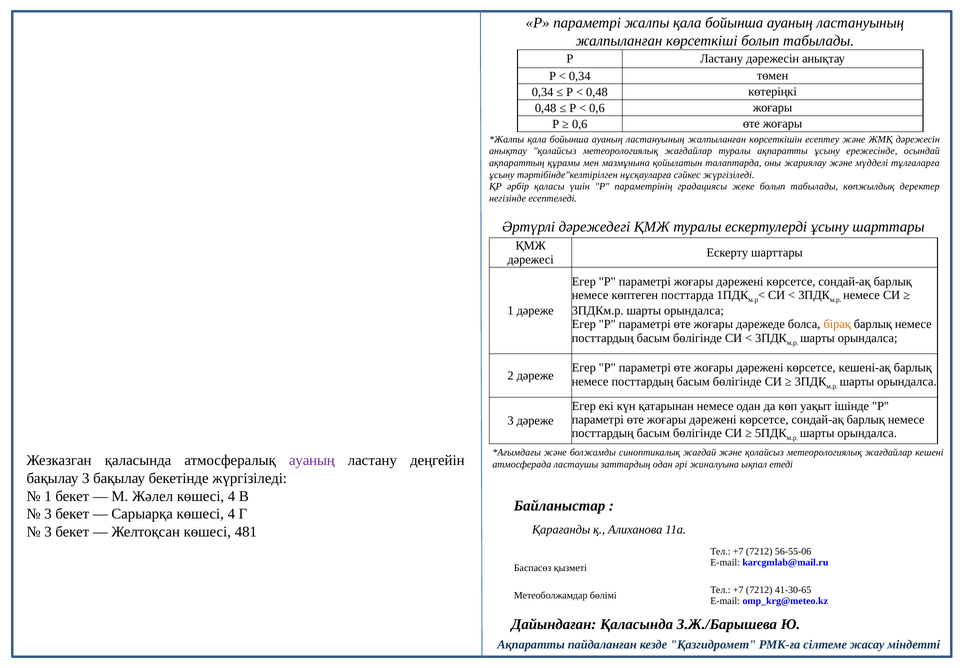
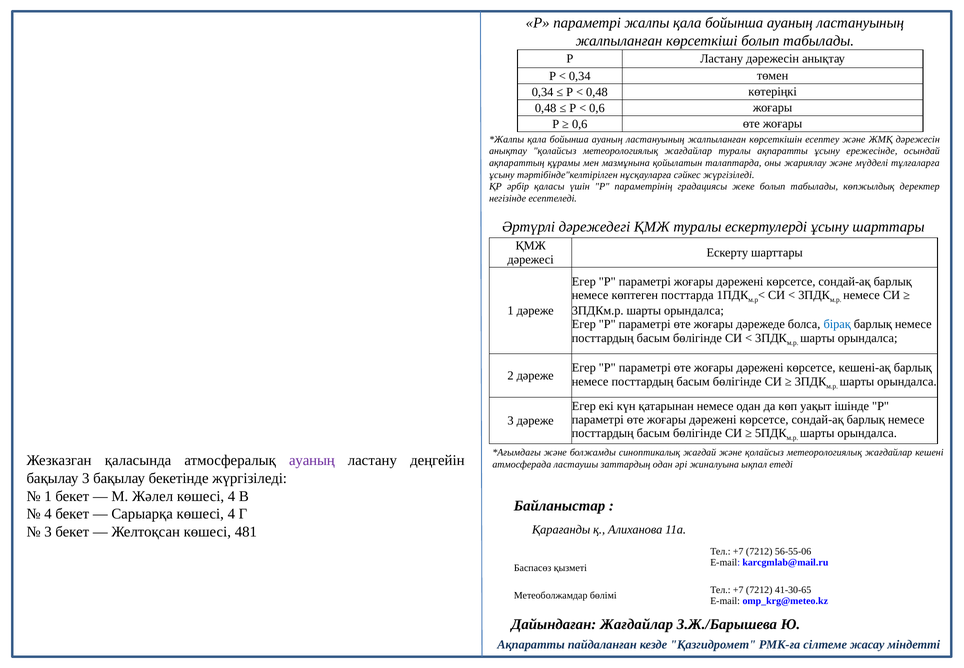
бірақ colour: orange -> blue (837, 324)
3: 3 -> 4 (48, 513)
Дайындаған Қаласында: Қаласында -> Жағдайлар (637, 624)
